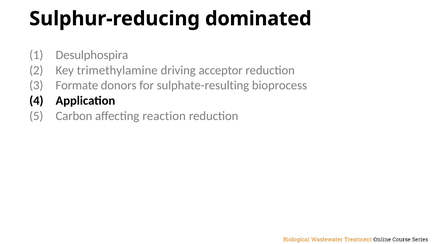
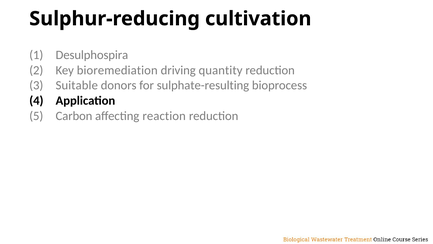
dominated: dominated -> cultivation (258, 19)
trimethylamine: trimethylamine -> bioremediation (117, 70)
acceptor: acceptor -> quantity (221, 70)
Formate: Formate -> Suitable (77, 85)
